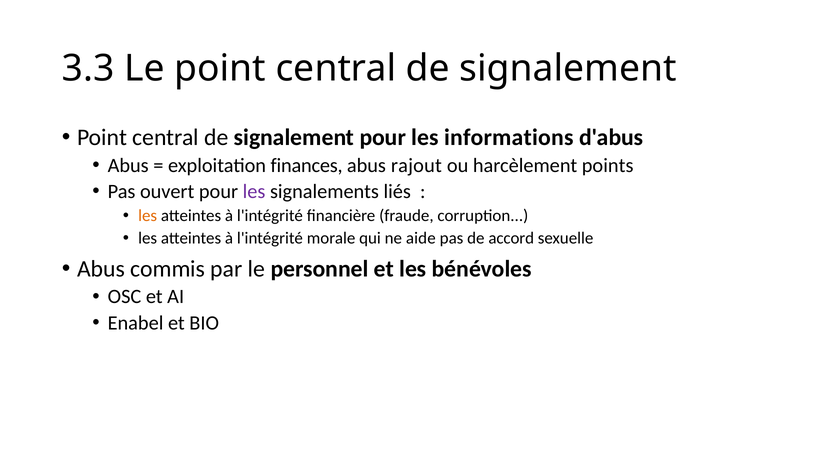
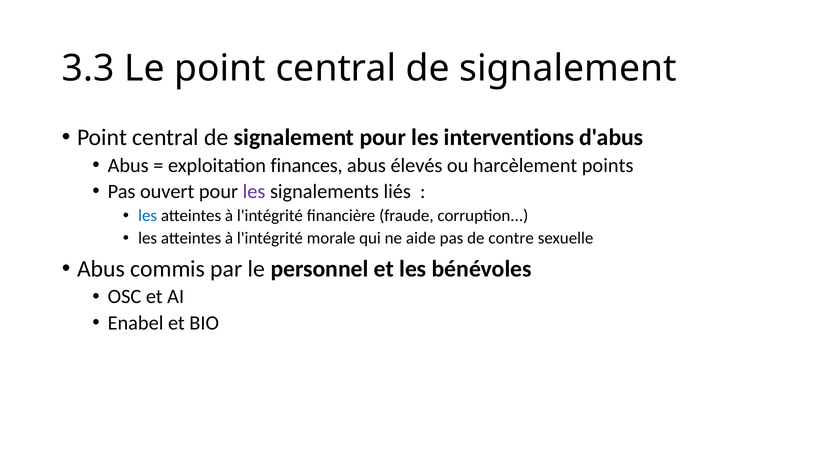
informations: informations -> interventions (509, 137)
rajout: rajout -> élevés (416, 165)
les colour: orange -> blue (148, 216)
accord: accord -> contre (511, 239)
